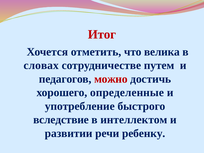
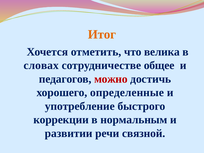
Итог colour: red -> orange (102, 34)
путем: путем -> общее (159, 65)
вследствие: вследствие -> коррекции (61, 120)
интеллектом: интеллектом -> нормальным (134, 120)
ребенку: ребенку -> связной (144, 133)
